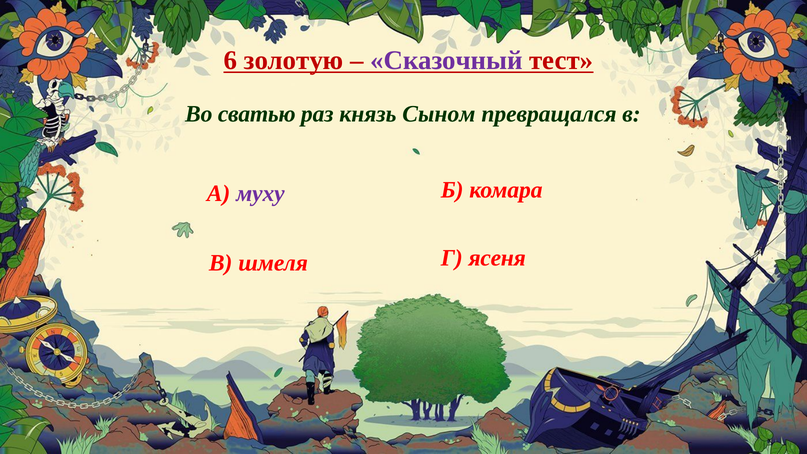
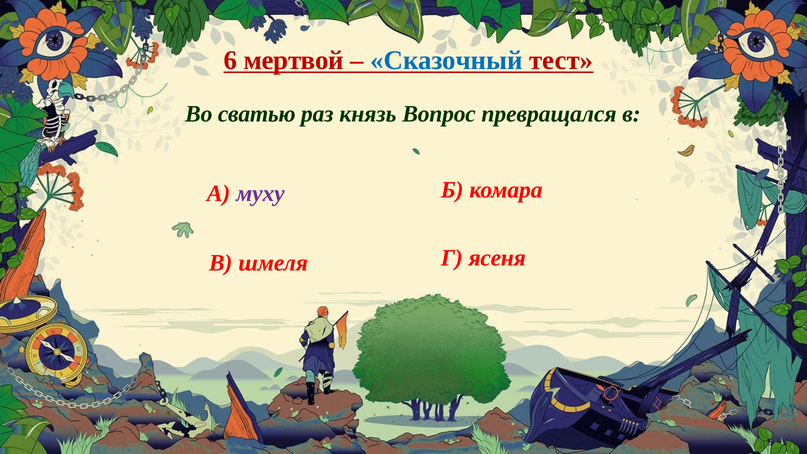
золотую: золотую -> мертвой (294, 60)
Сказочный colour: purple -> blue (446, 60)
Сыном: Сыном -> Вопрос (439, 114)
